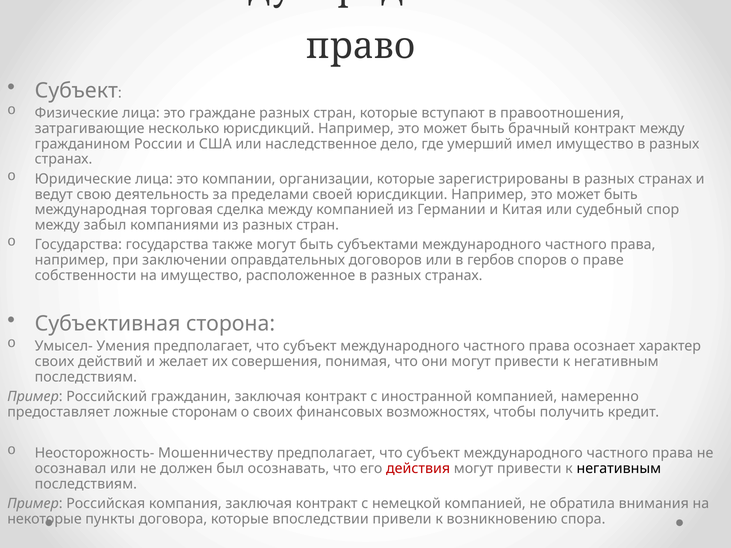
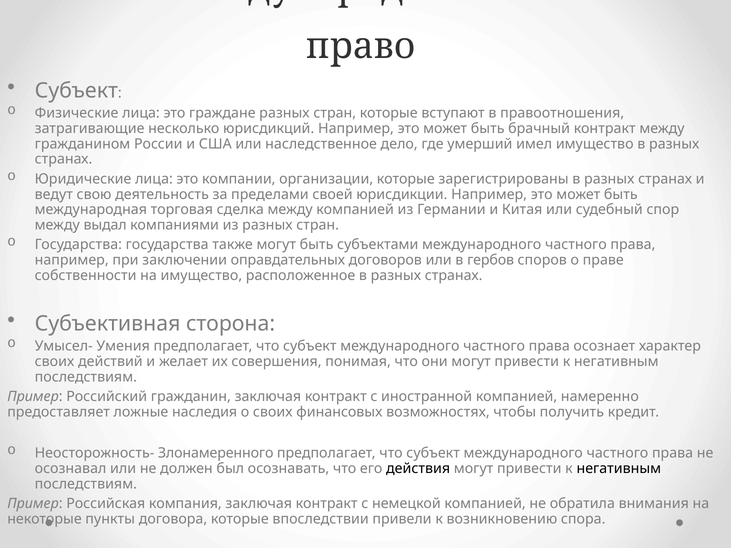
забыл: забыл -> выдал (105, 225)
сторонам: сторонам -> наследия (205, 412)
Мошенничеству: Мошенничеству -> Злонамеренного (216, 453)
действия colour: red -> black (418, 469)
